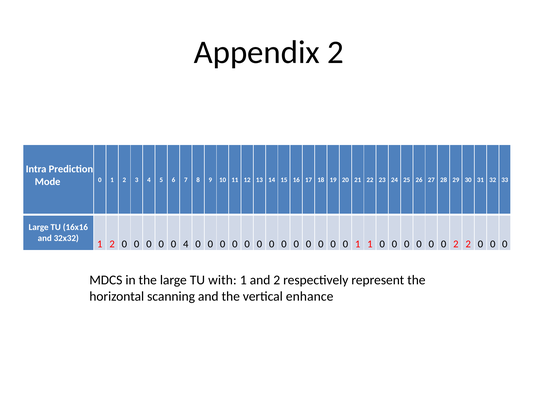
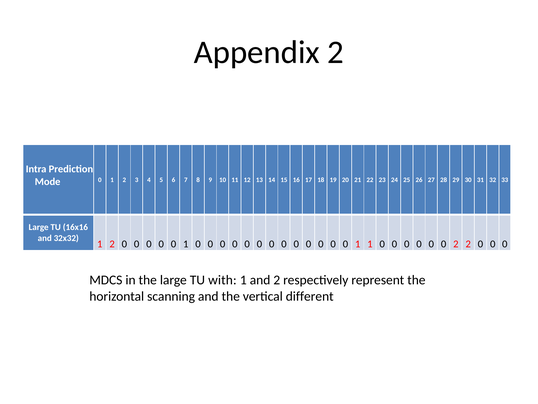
4: 4 -> 1 (186, 244)
enhance: enhance -> different (310, 296)
